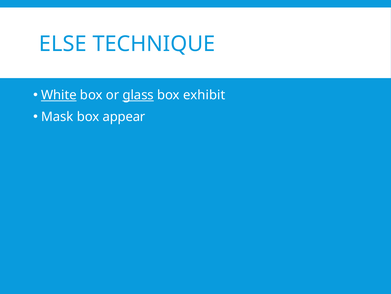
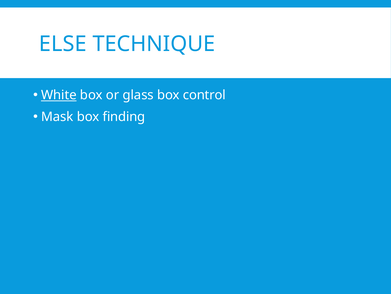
glass underline: present -> none (138, 95)
exhibit: exhibit -> control (204, 95)
appear: appear -> finding (124, 117)
